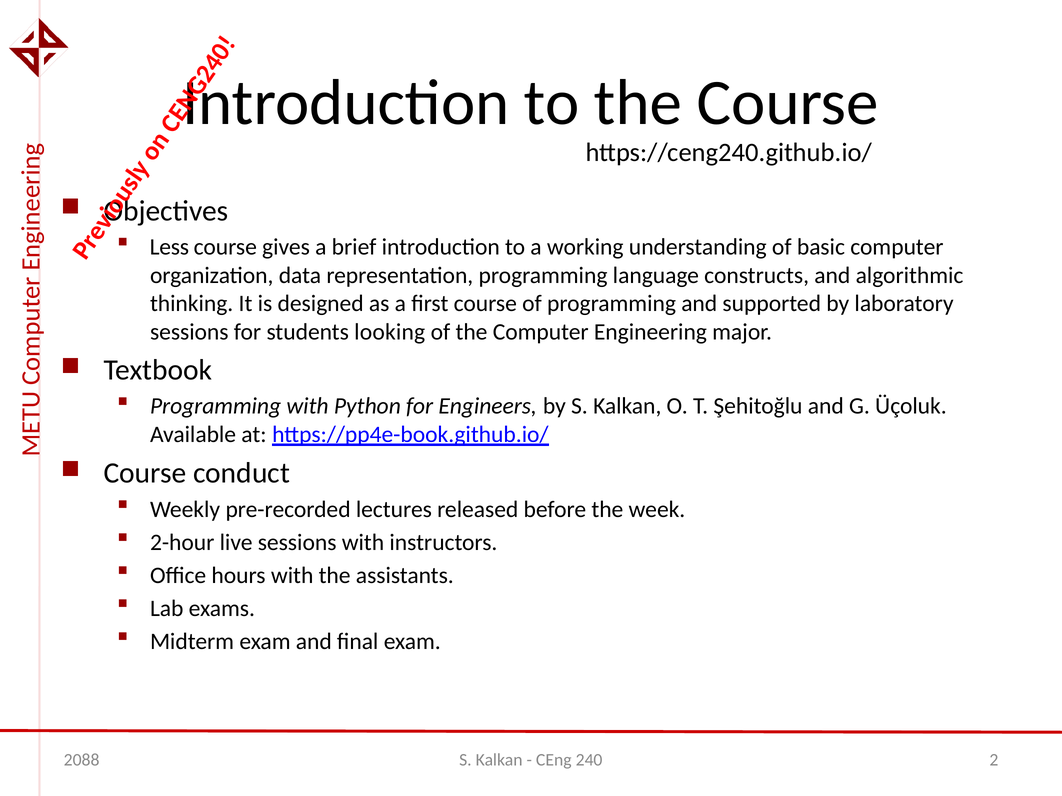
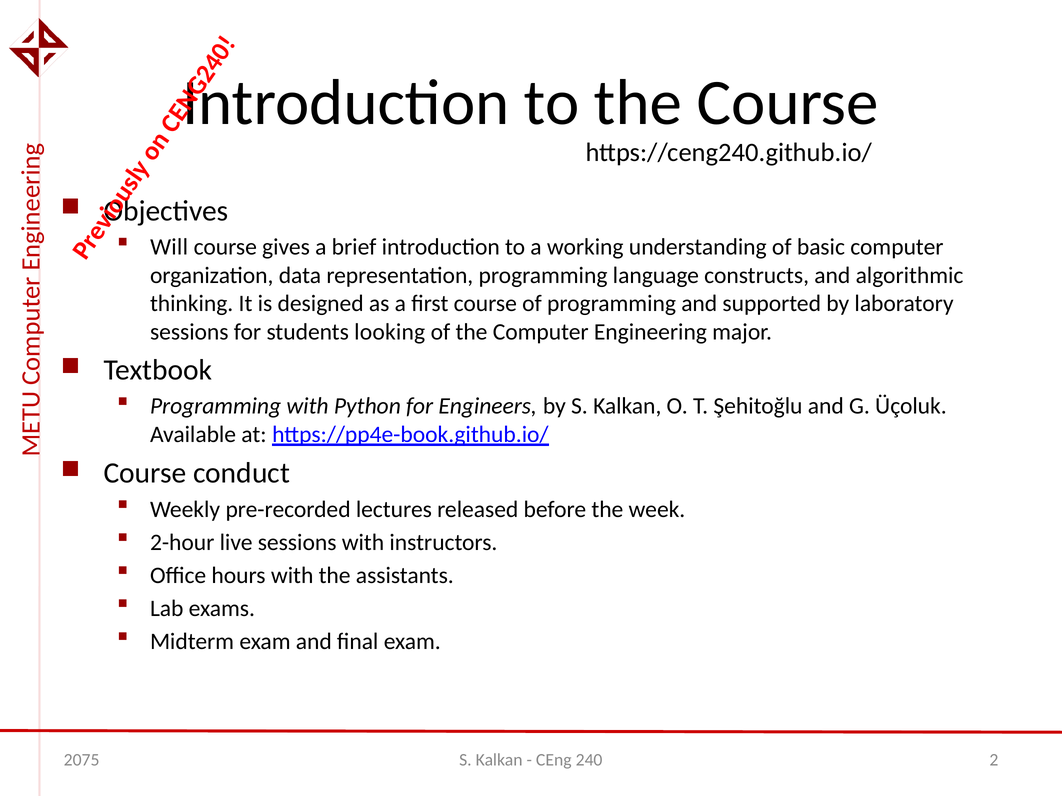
Less: Less -> Will (169, 247)
2088: 2088 -> 2075 (82, 761)
